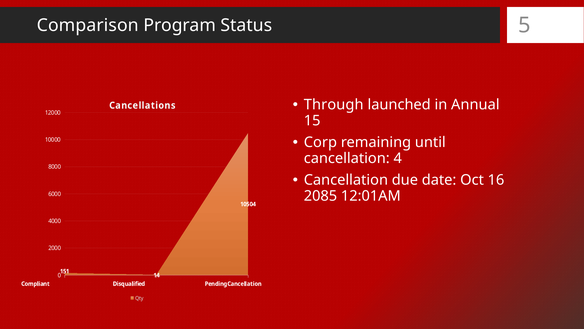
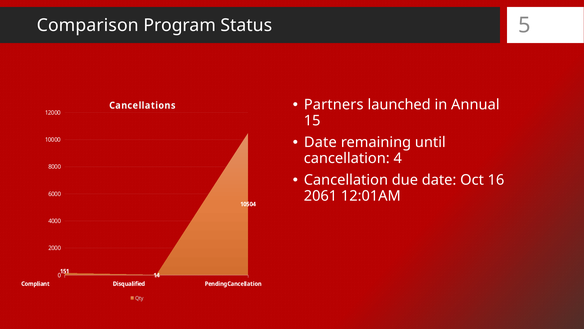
Through: Through -> Partners (334, 105)
Corp: Corp -> Date (320, 142)
2085: 2085 -> 2061 (320, 196)
